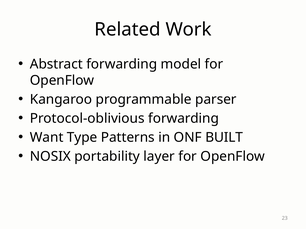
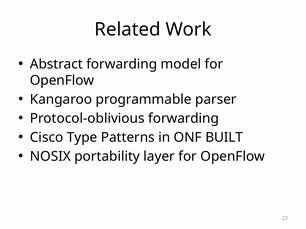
Want: Want -> Cisco (47, 138)
